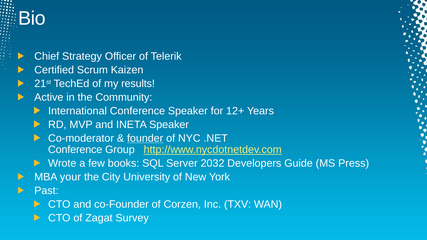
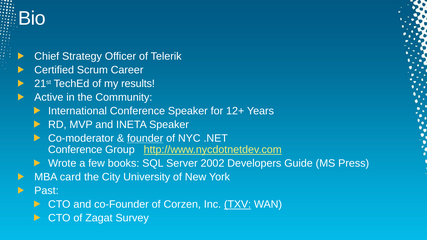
Kaizen: Kaizen -> Career (127, 70)
2032: 2032 -> 2002 (212, 164)
your: your -> card (70, 177)
TXV underline: none -> present (238, 205)
